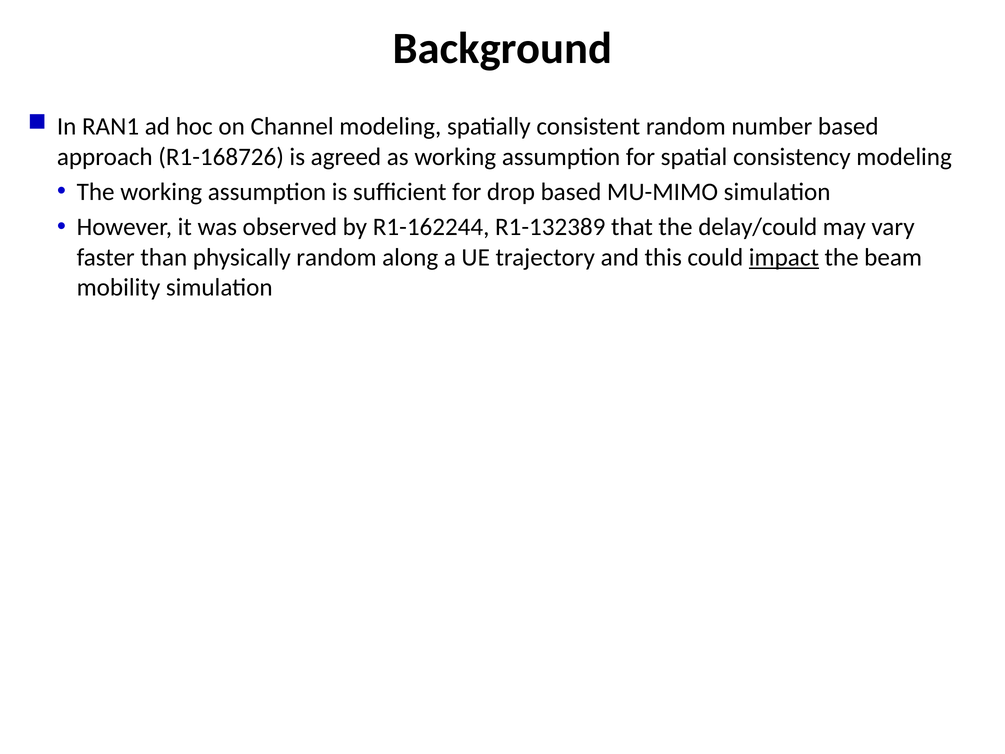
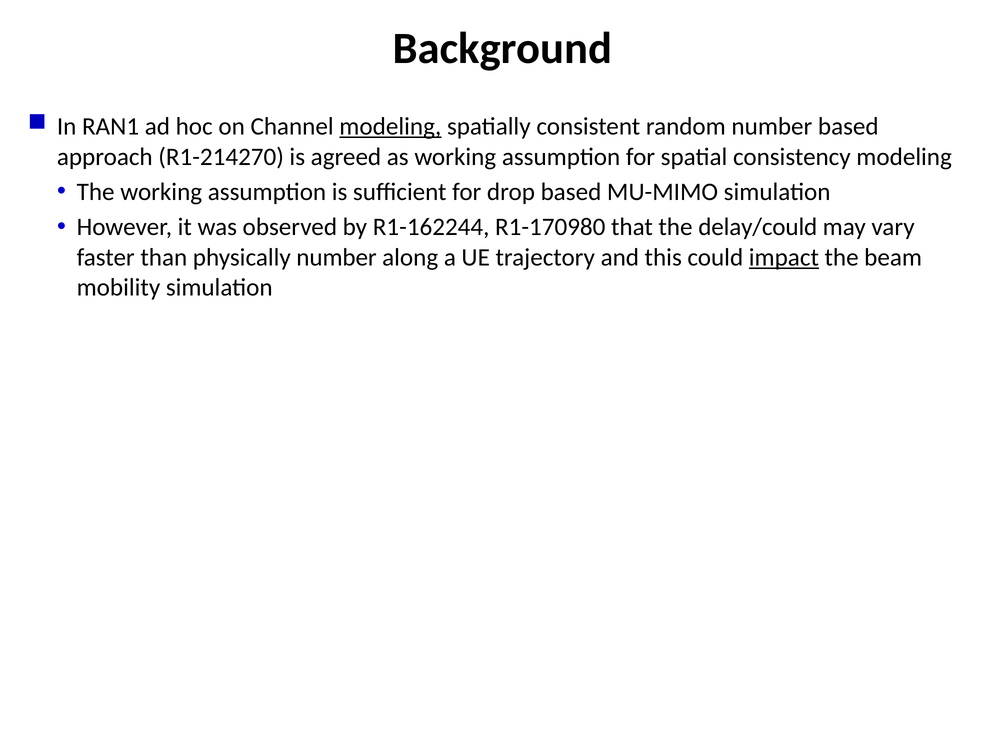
modeling underline: none -> present (390, 127)
R1-168726: R1-168726 -> R1-214270 (221, 157)
R1-132389: R1-132389 -> R1-170980 (550, 227)
physically random: random -> number (336, 257)
